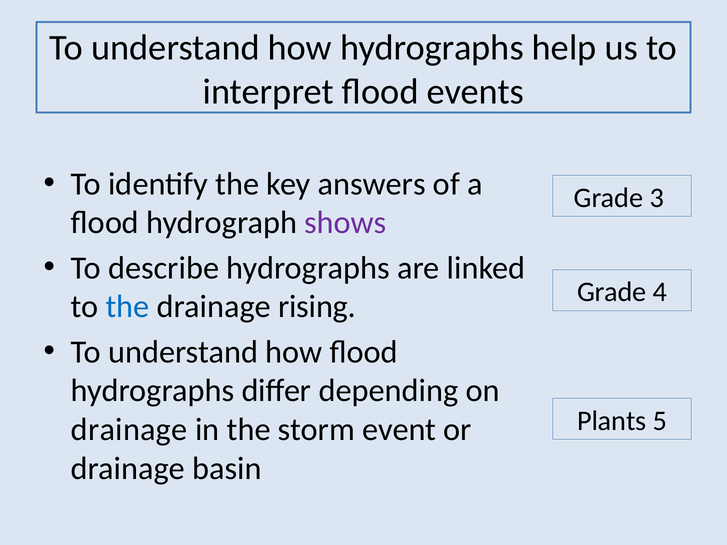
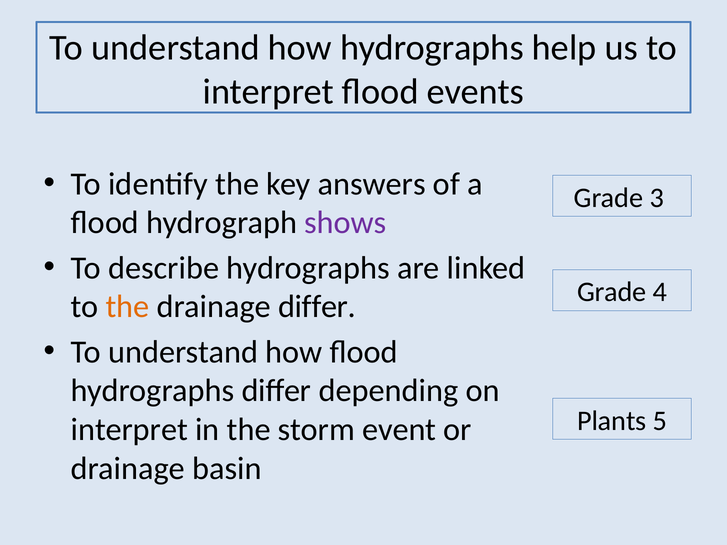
the colour: blue -> orange (128, 307)
drainage rising: rising -> differ (317, 307)
drainage: drainage -> interpret (129, 430)
